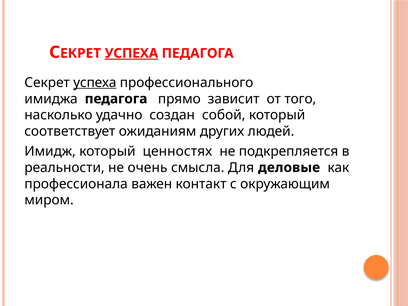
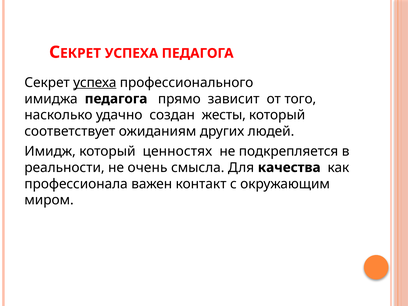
УСПЕХА underline: present -> none (131, 53)
собой: собой -> жесты (224, 115)
деловые: деловые -> качества (289, 168)
